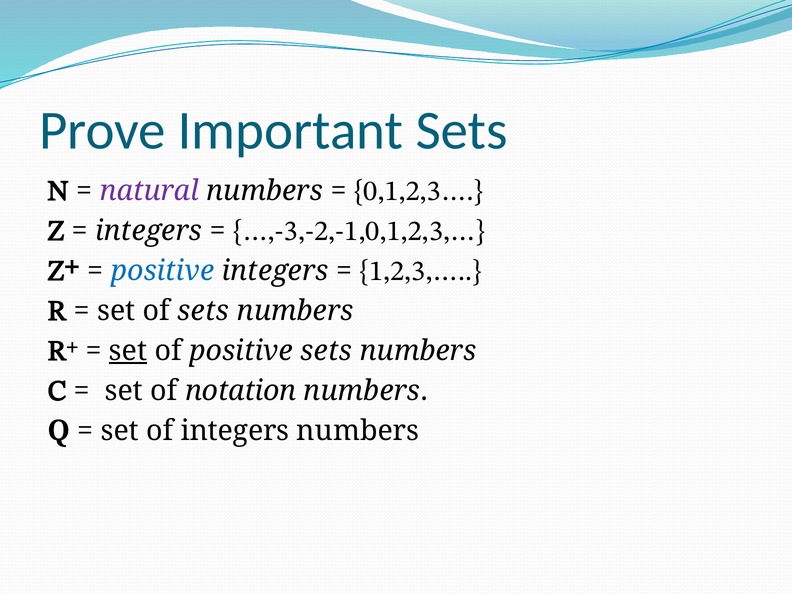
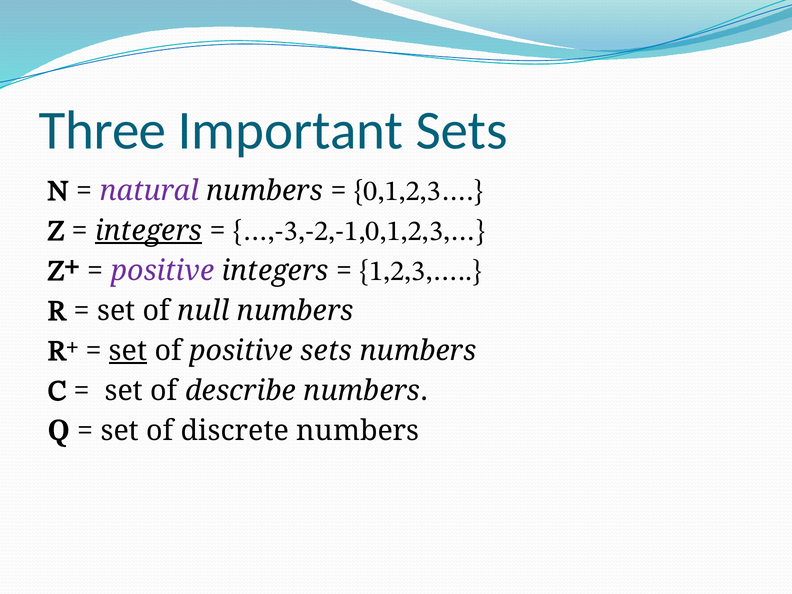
Prove: Prove -> Three (103, 131)
integers underline: none -> present (149, 231)
positive colour: blue -> purple (162, 271)
of sets: sets -> null (203, 311)
notation: notation -> describe (241, 391)
of integers: integers -> discrete (235, 431)
